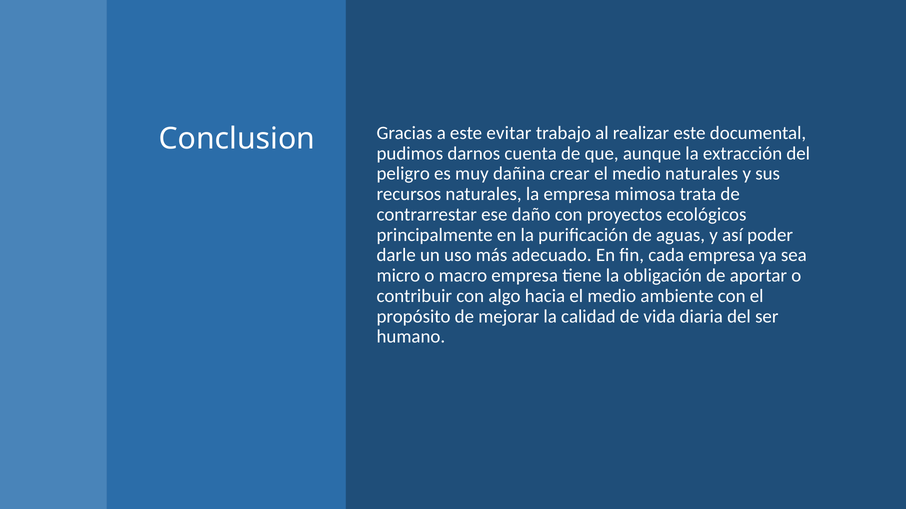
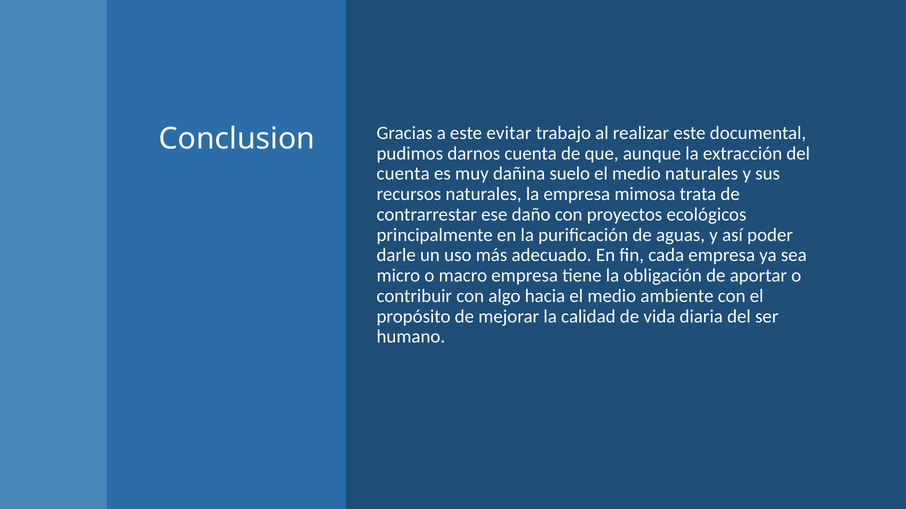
peligro: peligro -> cuenta (403, 174)
crear: crear -> suelo (570, 174)
